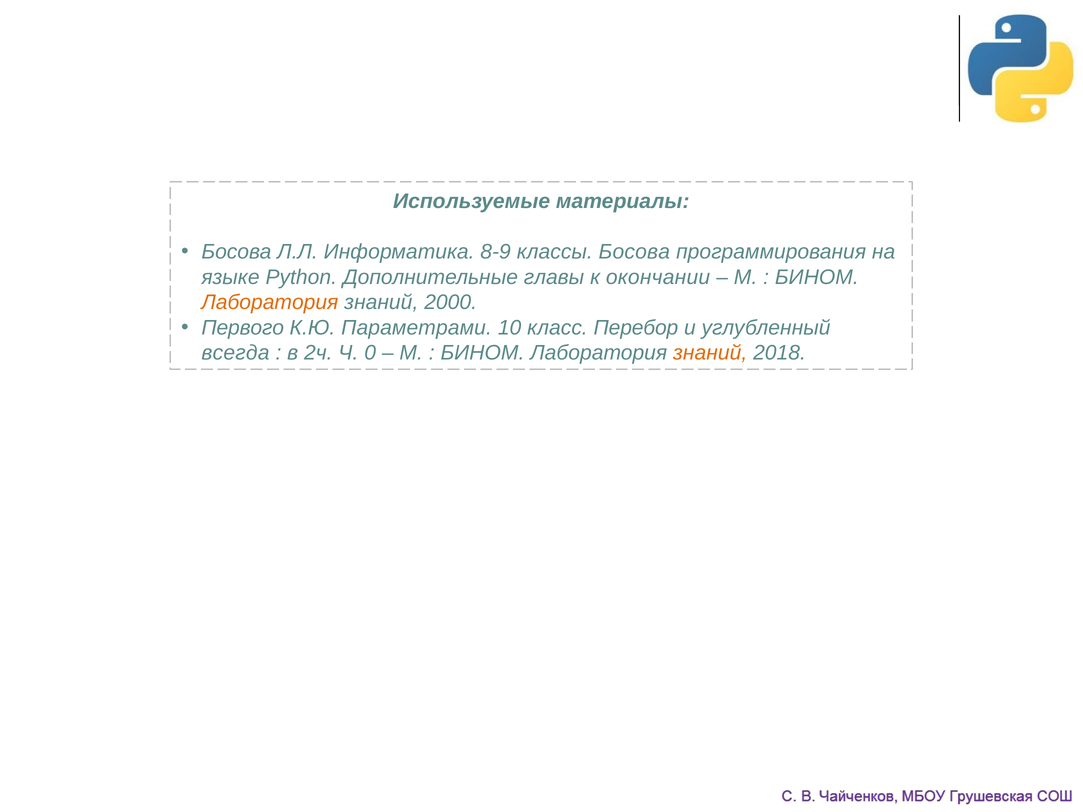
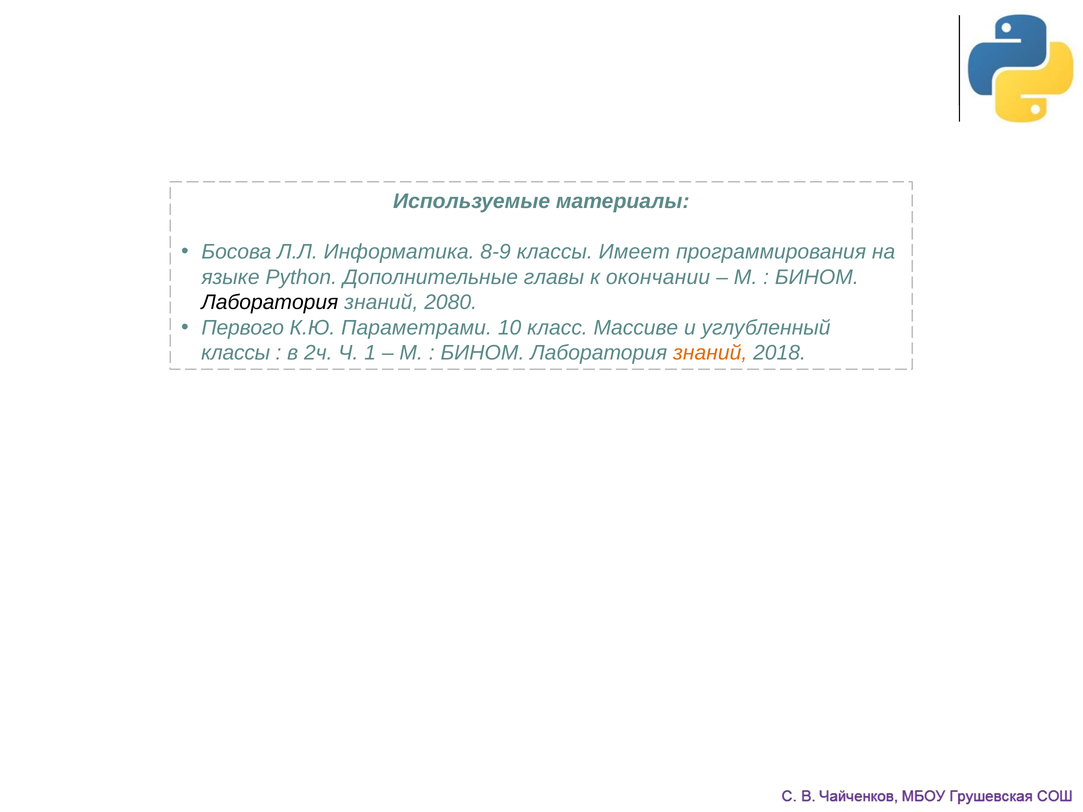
классы Босова: Босова -> Имеет (634, 252)
Лаборатория colour: orange -> black (270, 303)
2000: 2000 -> 2080 (451, 303)
Перебор: Перебор -> Массиве (636, 328)
всегда: всегда -> классы (236, 353)
0: 0 -> 1 (370, 353)
